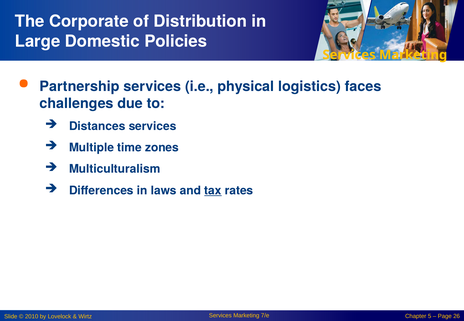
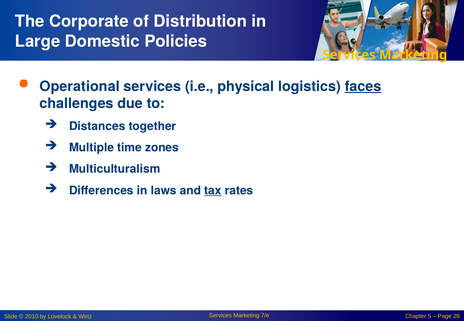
Partnership: Partnership -> Operational (80, 87)
faces underline: none -> present (363, 87)
Distances services: services -> together (152, 126)
